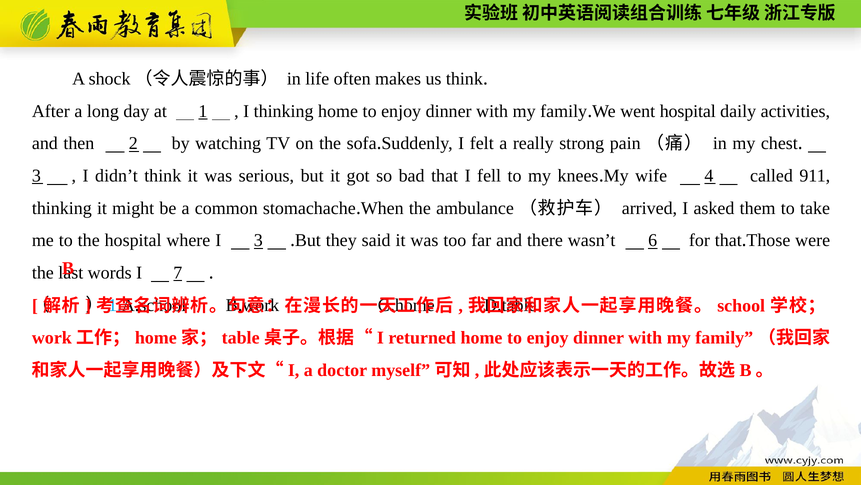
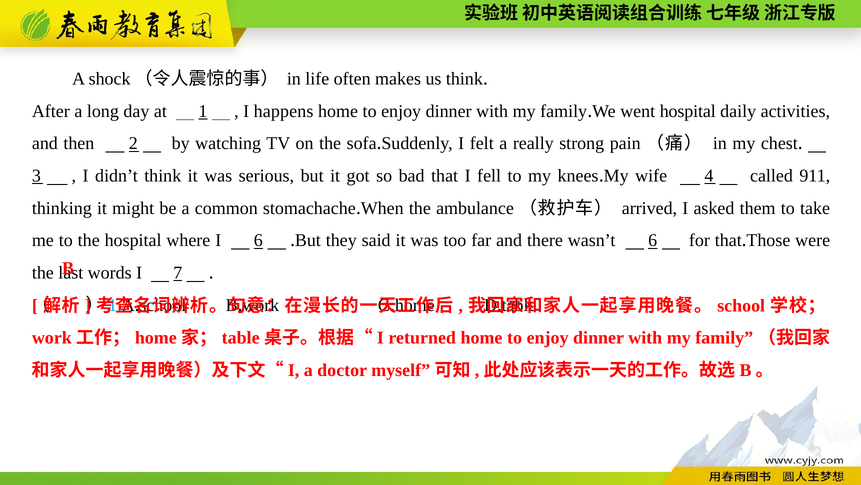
I thinking: thinking -> happens (284, 111)
I 3: 3 -> 6 (258, 240)
